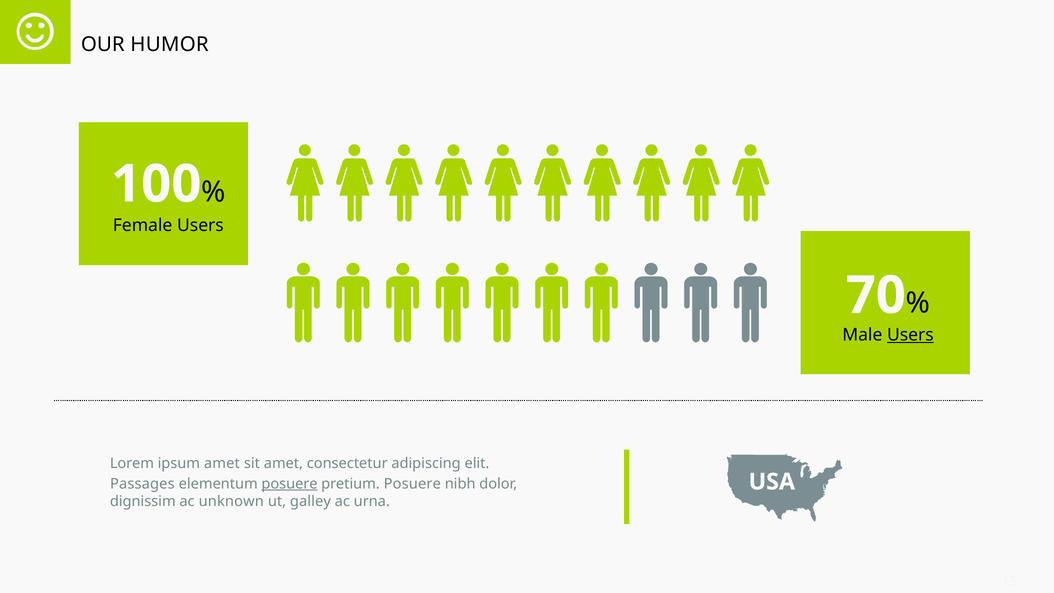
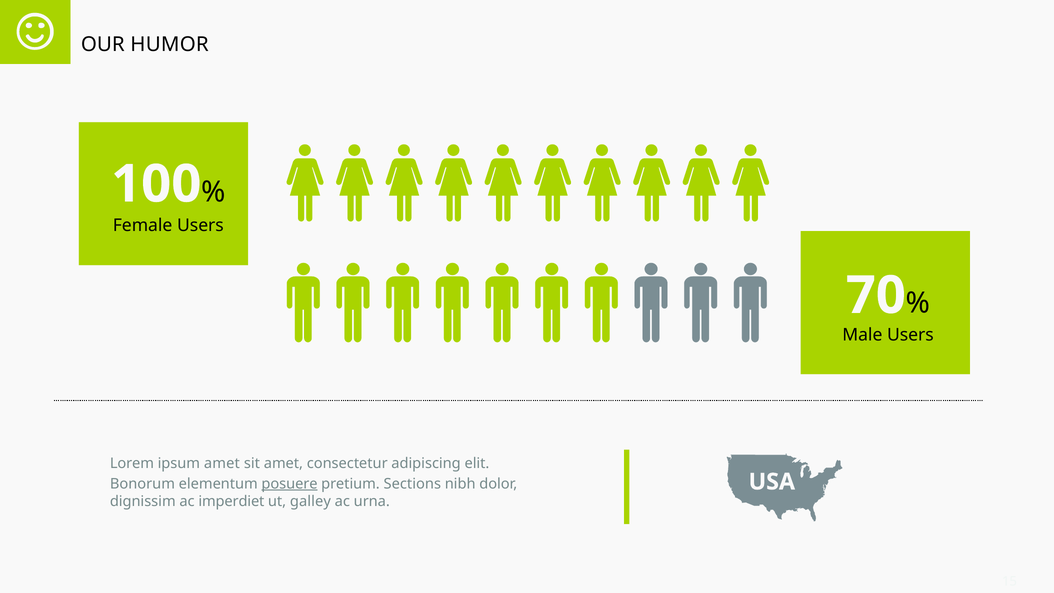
Users underline: present -> none (910, 335)
Passages: Passages -> Bonorum (142, 484)
pretium Posuere: Posuere -> Sections (412, 484)
unknown: unknown -> imperdiet (231, 501)
